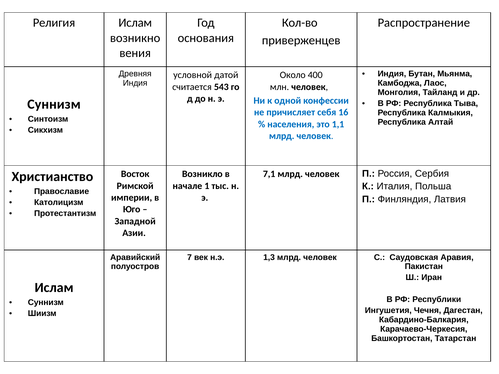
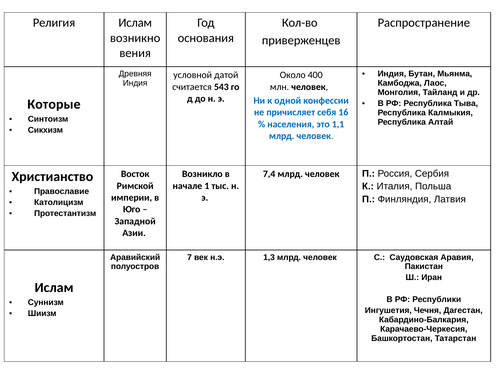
Суннизм: Суннизм -> Которые (54, 104)
7,1: 7,1 -> 7,4 (269, 174)
